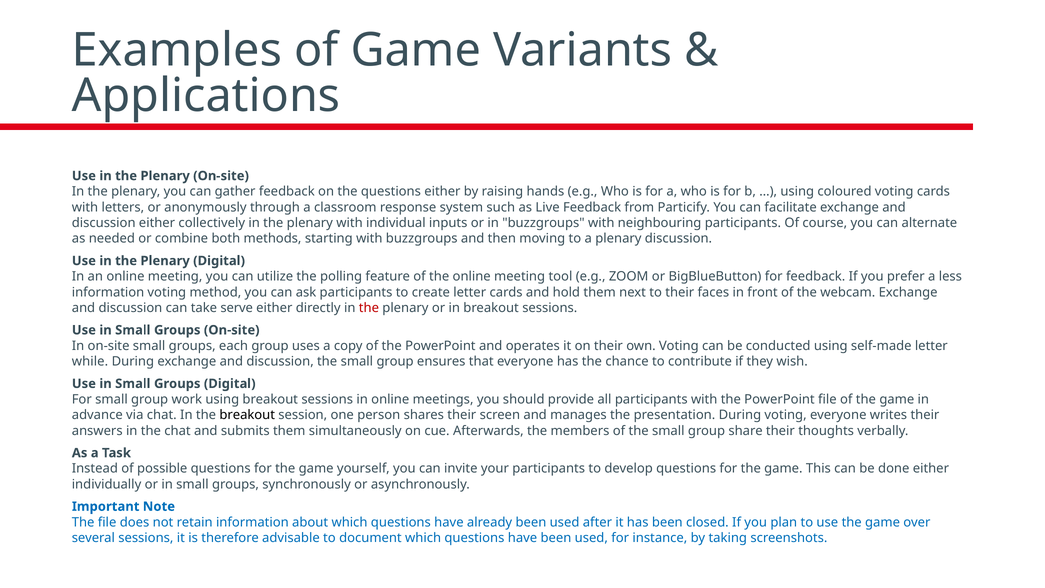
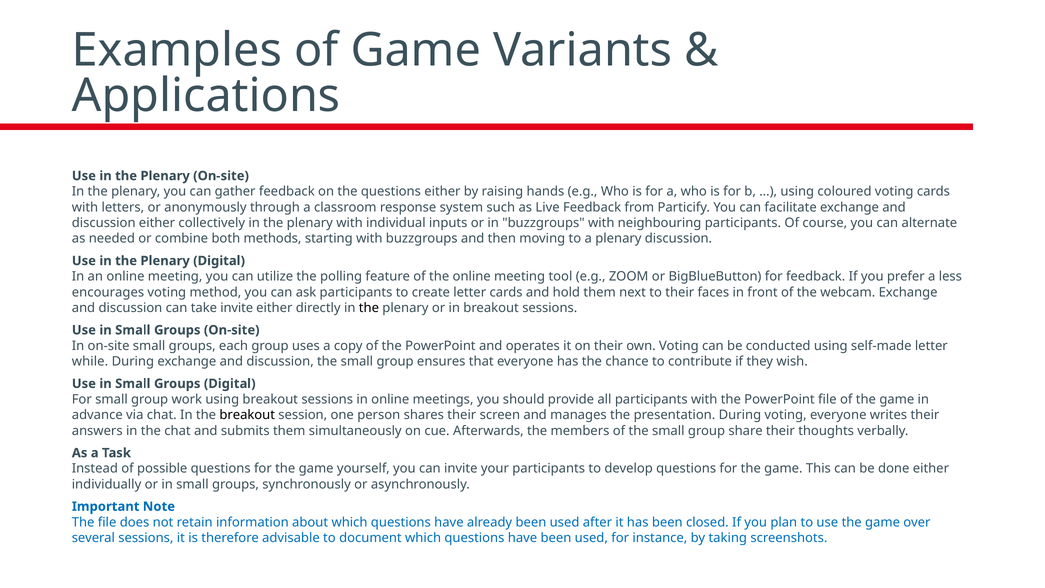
information: information -> encourages (108, 292)
take serve: serve -> invite (237, 308)
the colour: red -> black (369, 308)
